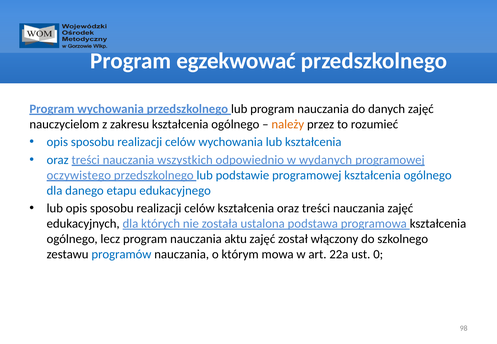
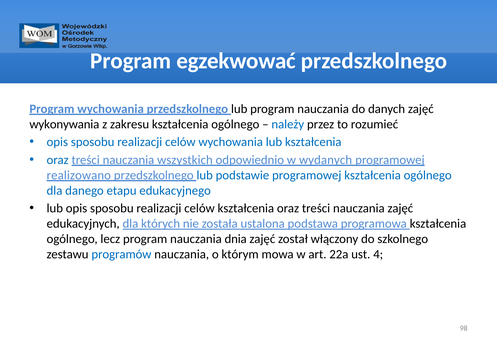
nauczycielom: nauczycielom -> wykonywania (64, 124)
należy colour: orange -> blue (288, 124)
oczywistego: oczywistego -> realizowano (79, 175)
aktu: aktu -> dnia (236, 239)
0: 0 -> 4 (378, 254)
